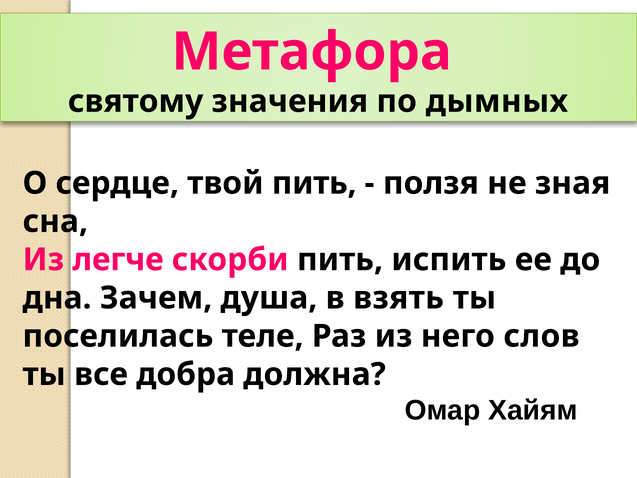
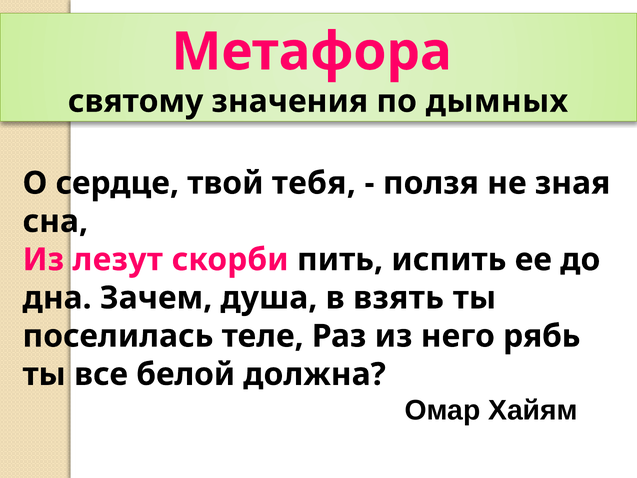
твой пить: пить -> тебя (314, 183)
легче: легче -> лезут (118, 260)
слов: слов -> рябь (542, 336)
добра: добра -> белой (186, 374)
